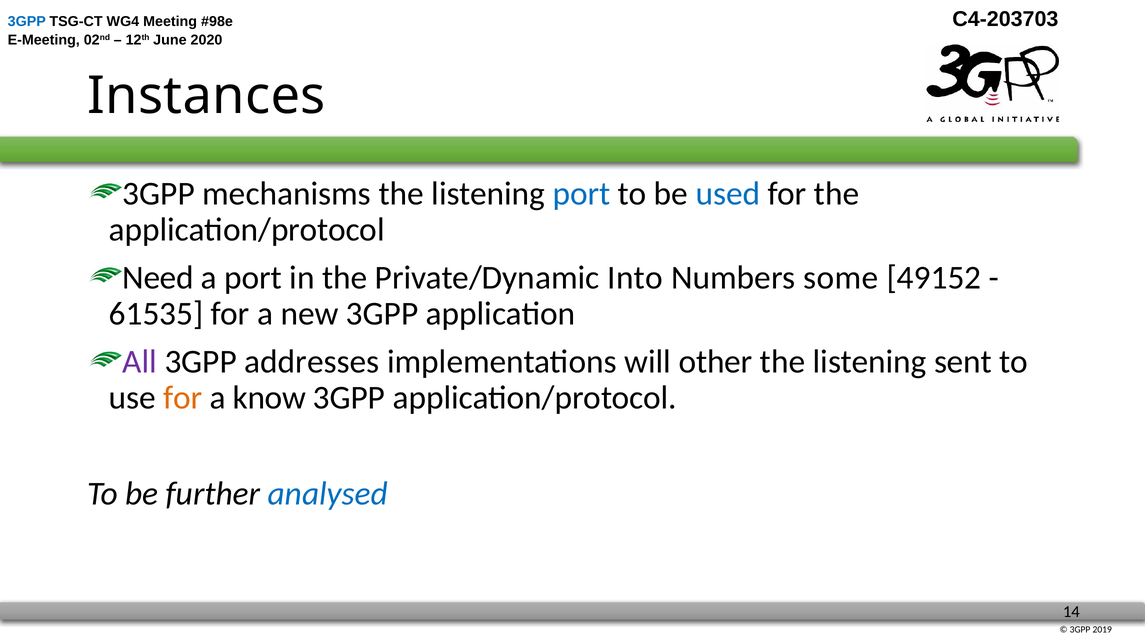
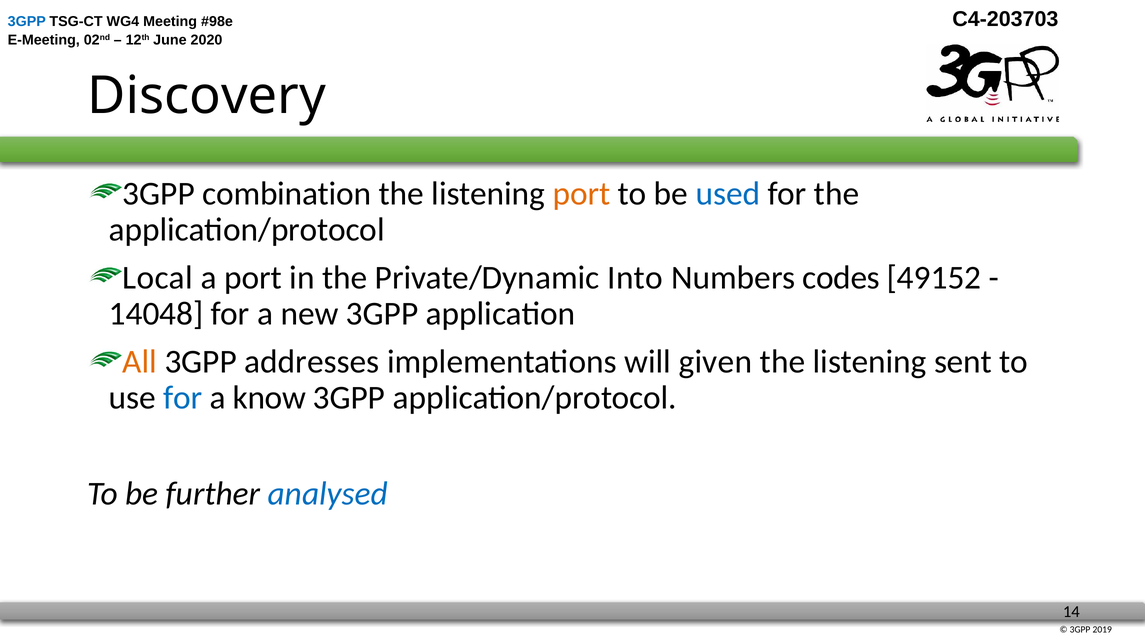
Instances: Instances -> Discovery (207, 96)
mechanisms: mechanisms -> combination (287, 194)
port colour: blue -> orange (582, 194)
Need: Need -> Local (158, 278)
some: some -> codes (841, 278)
61535: 61535 -> 14048 (156, 314)
All colour: purple -> orange (140, 362)
other: other -> given (715, 362)
for colour: orange -> blue (183, 398)
